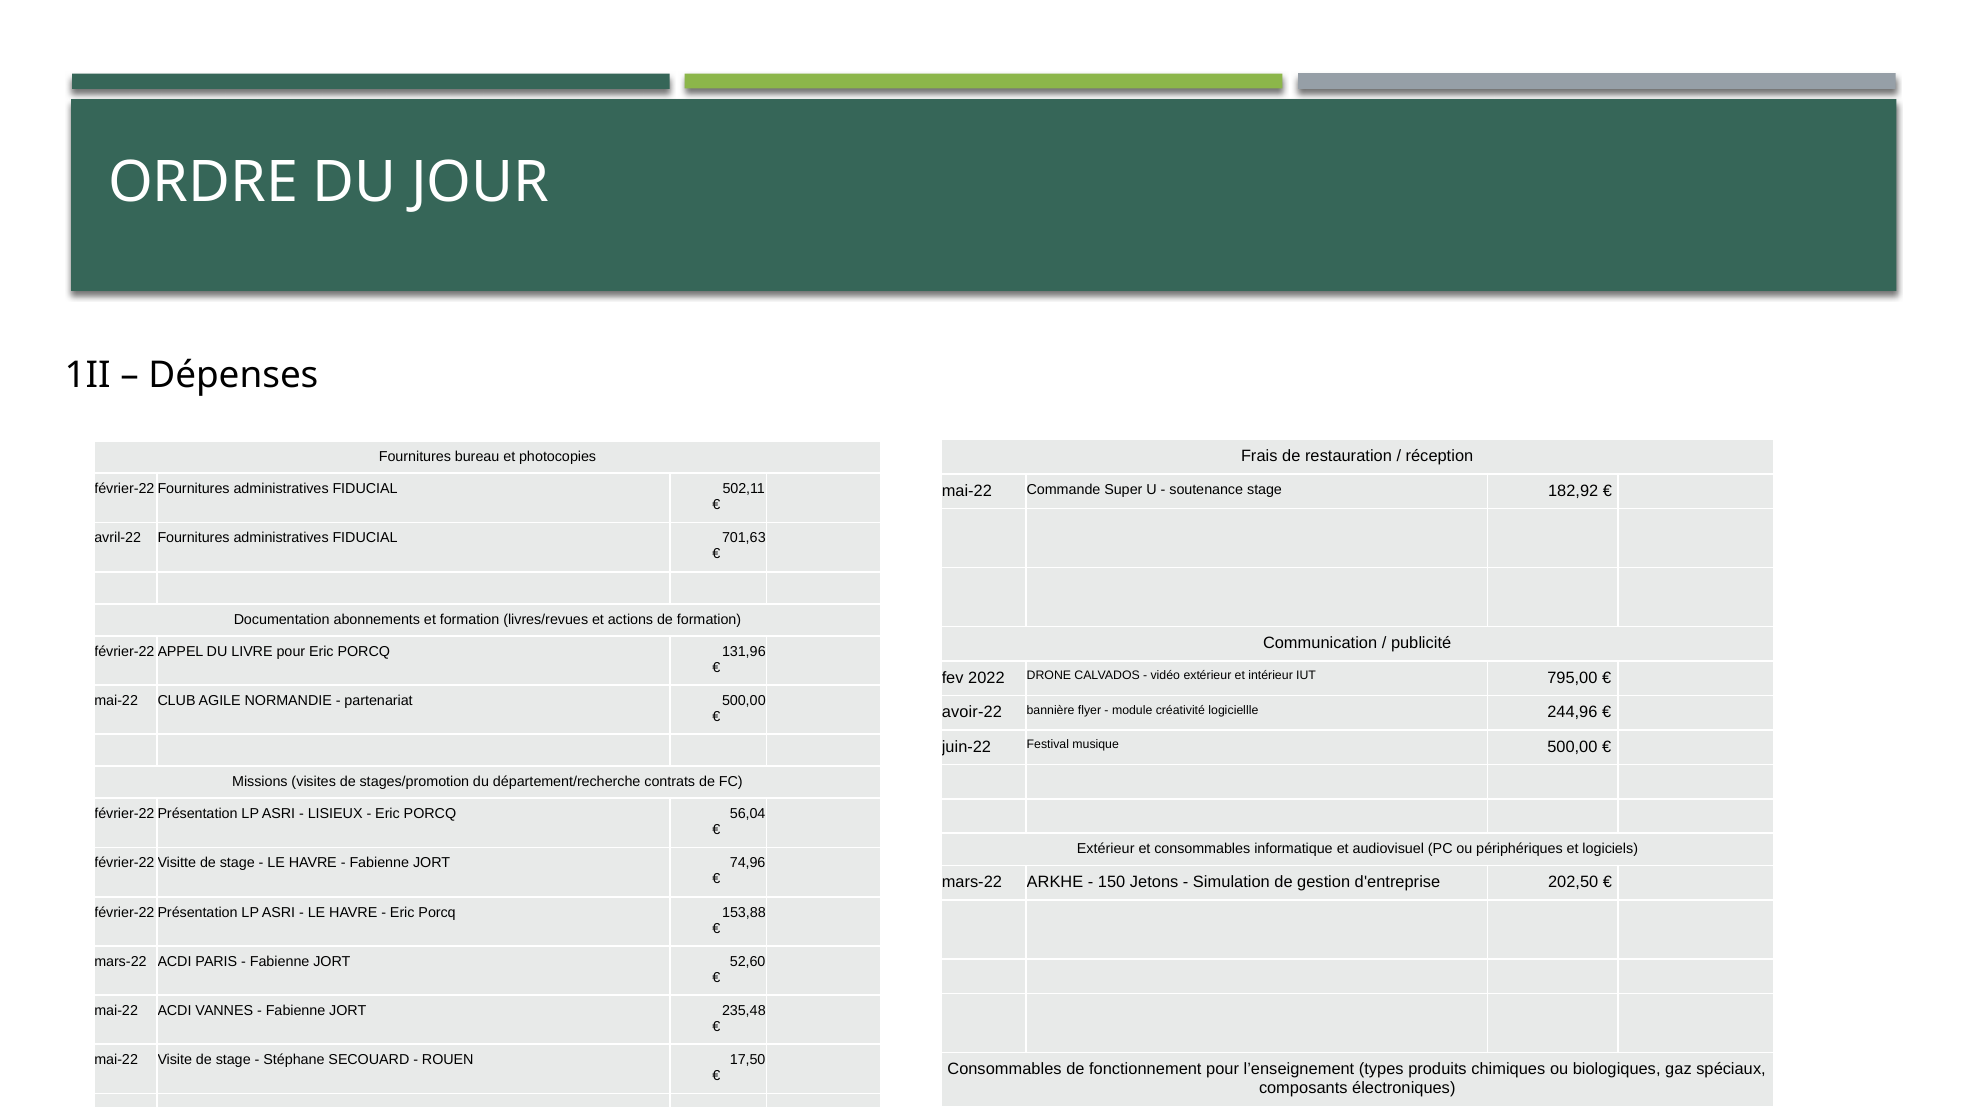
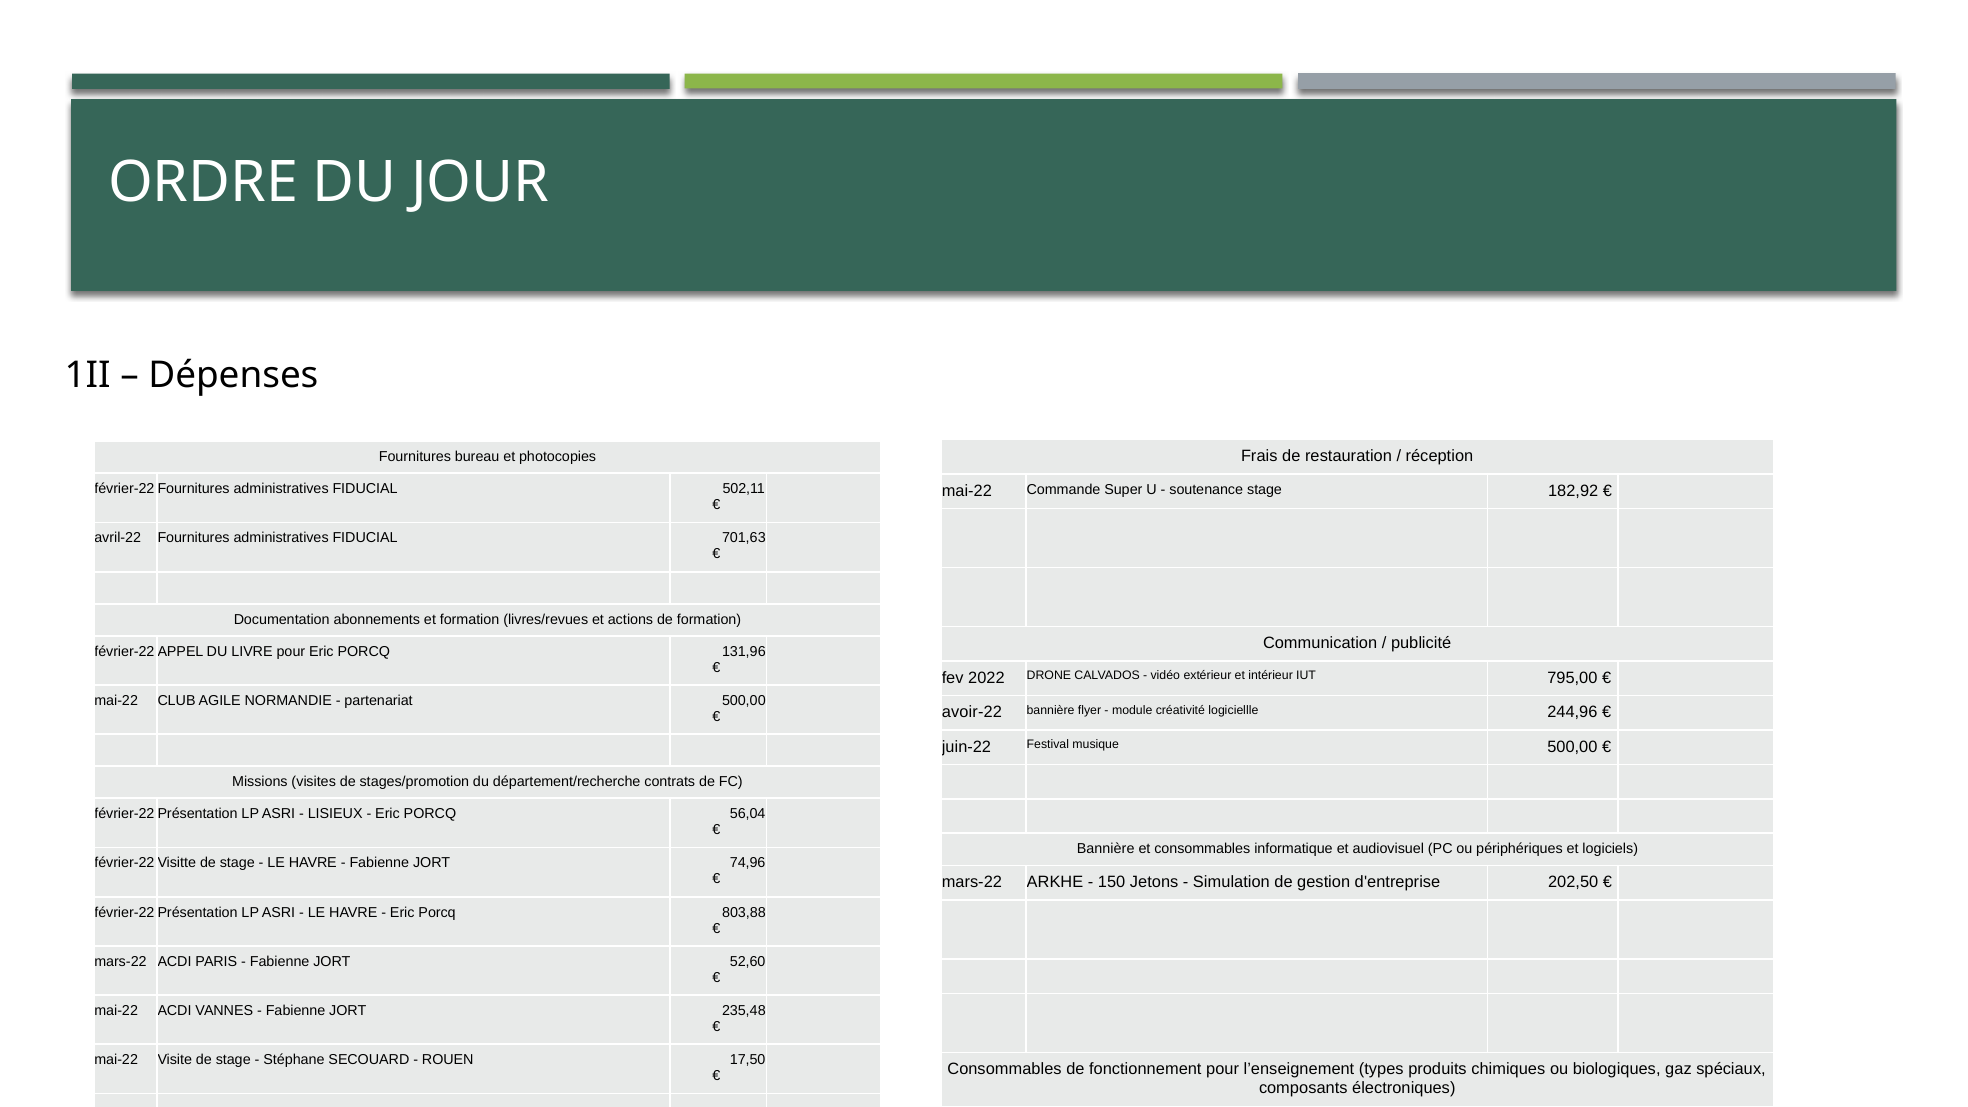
Extérieur: Extérieur -> Bannière (1106, 849)
153,88: 153,88 -> 803,88 (744, 912)
